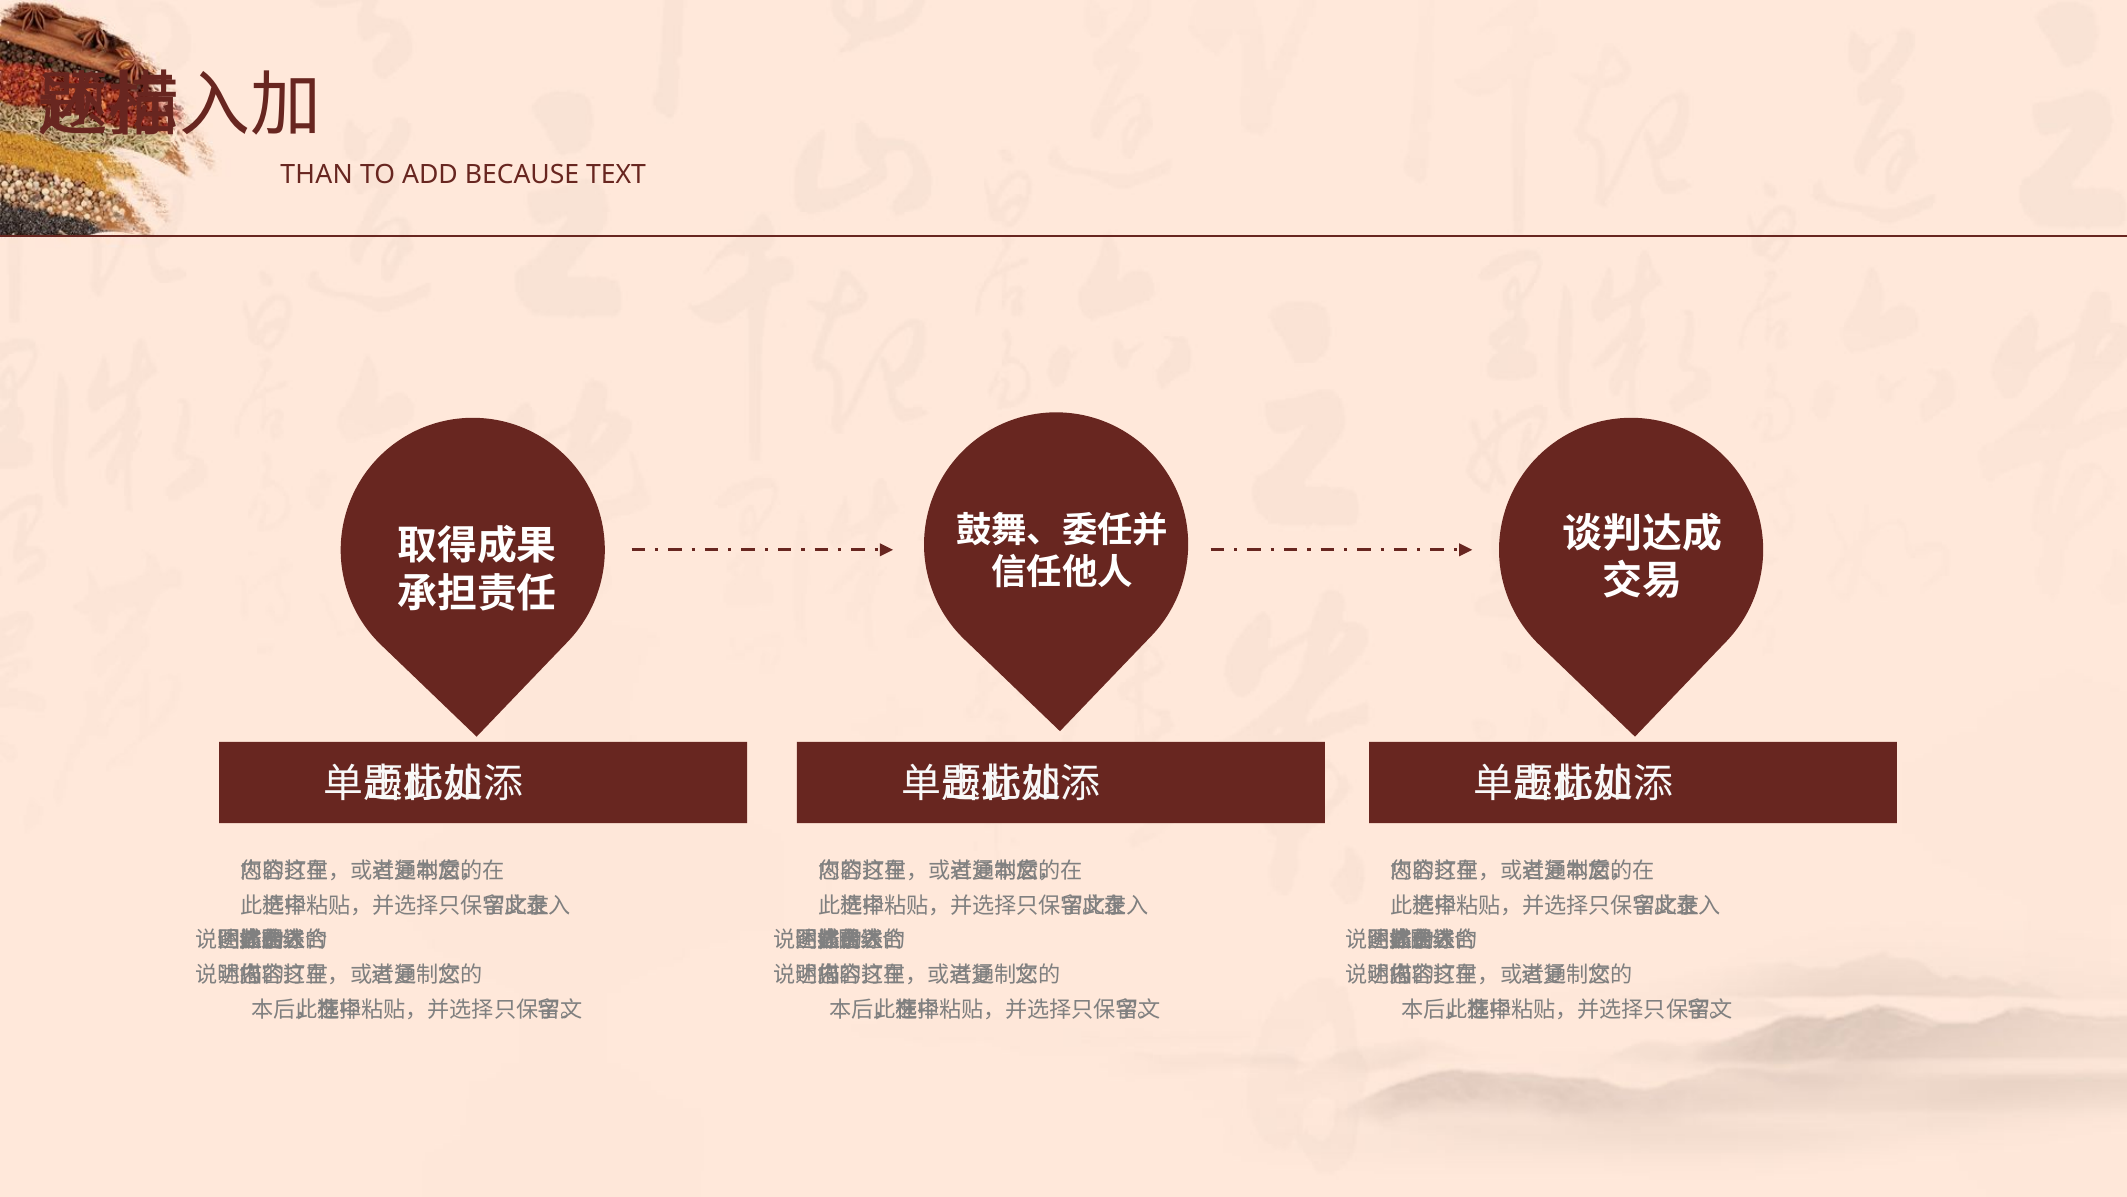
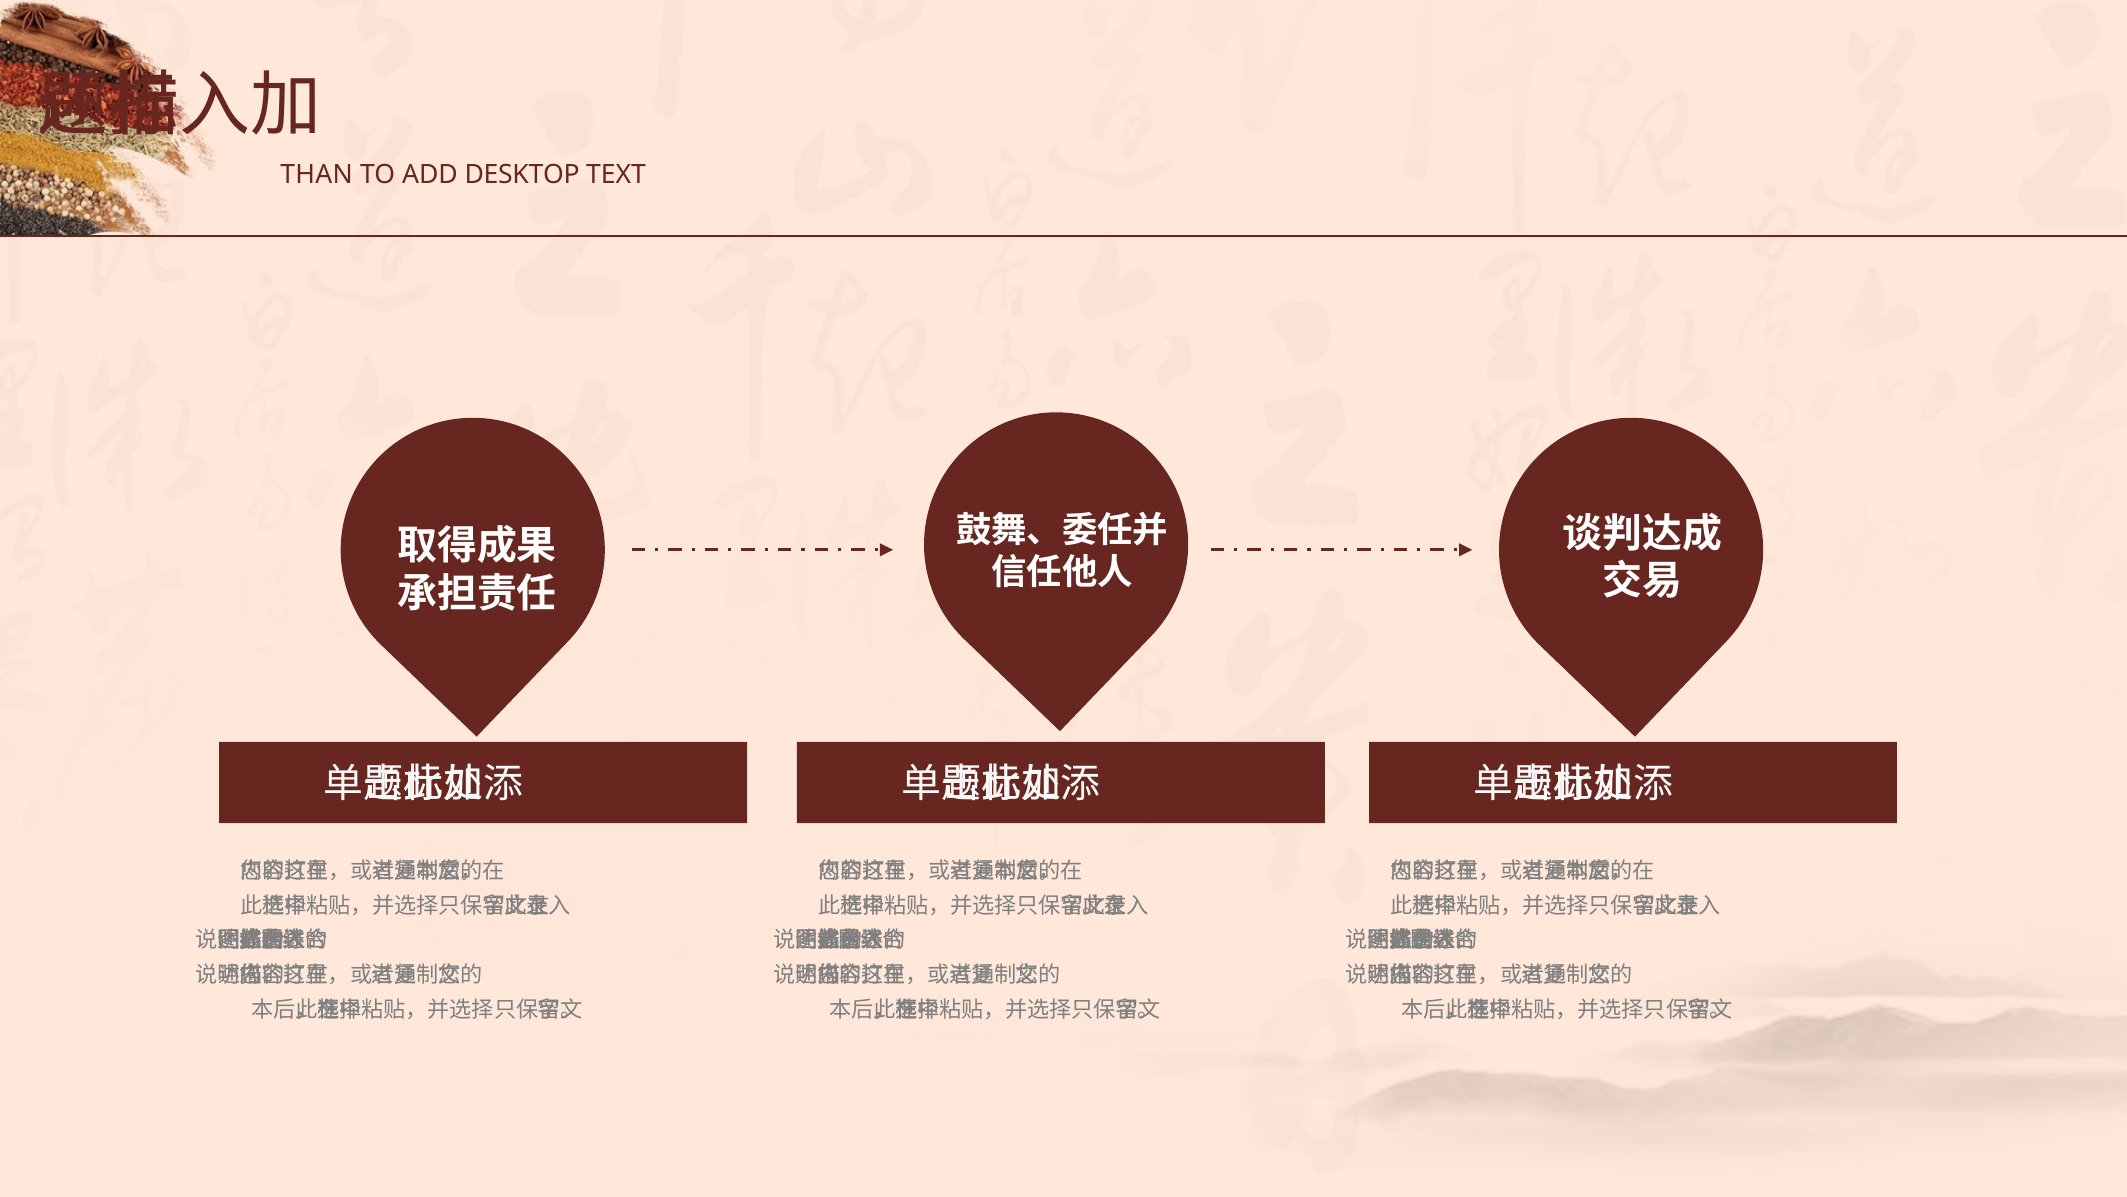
BECAUSE: BECAUSE -> DESKTOP (522, 174)
